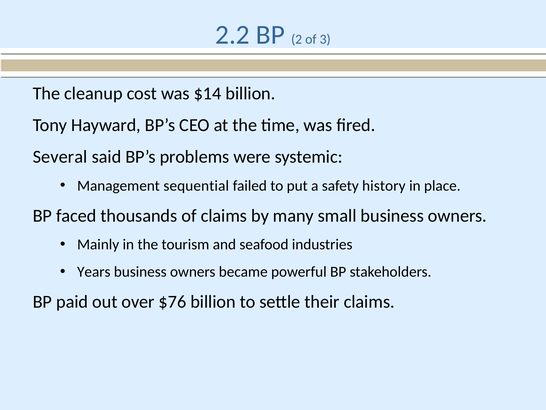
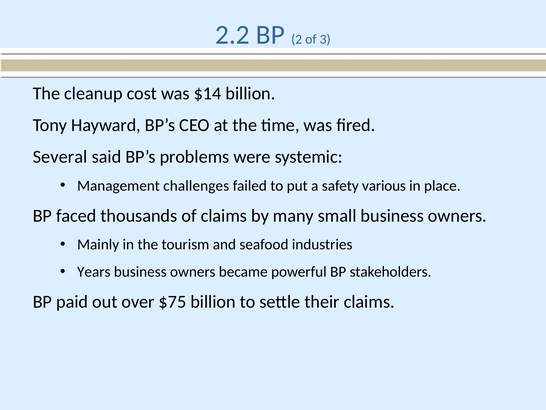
sequential: sequential -> challenges (196, 185)
history: history -> various (384, 185)
$76: $76 -> $75 (172, 302)
